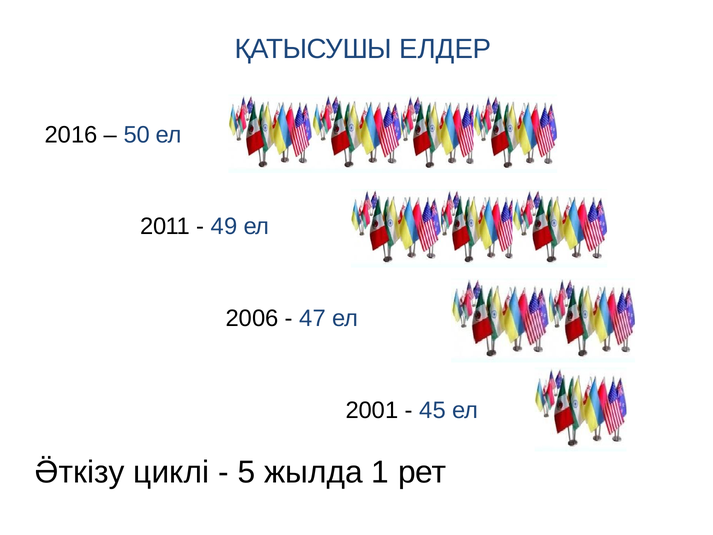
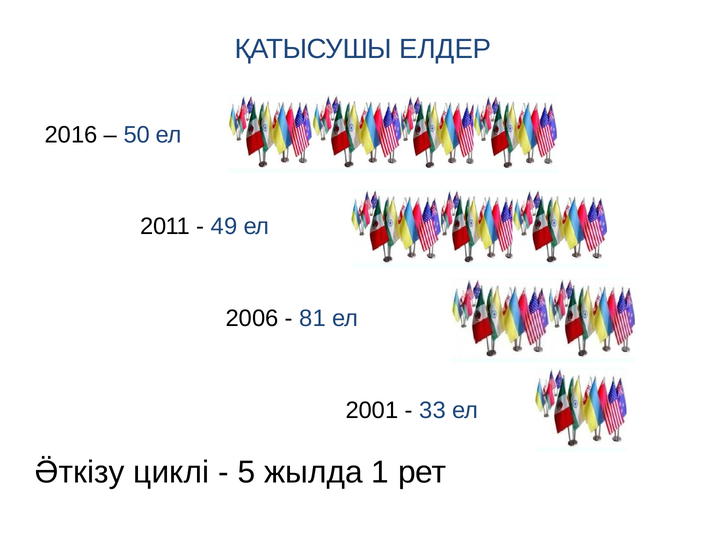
47: 47 -> 81 (313, 318)
45: 45 -> 33 (433, 410)
